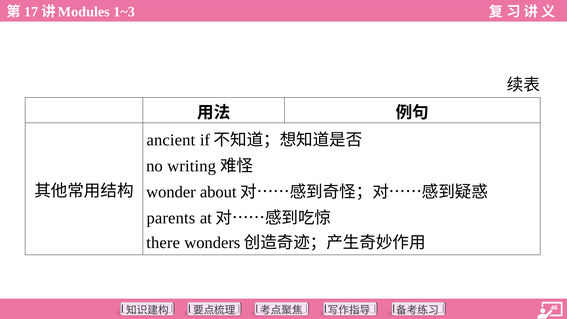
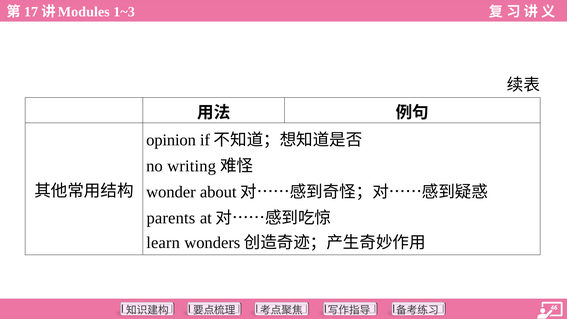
ancient: ancient -> opinion (171, 140)
there: there -> learn (163, 243)
